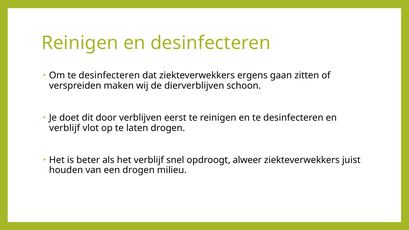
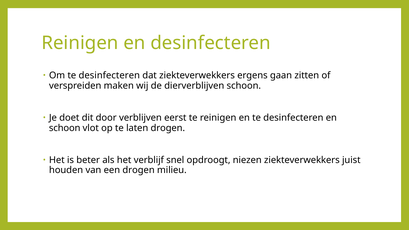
verblijf: verblijf -> schoon (65, 128)
alweer: alweer -> niezen (247, 160)
